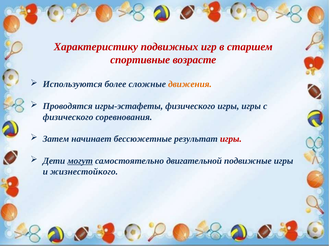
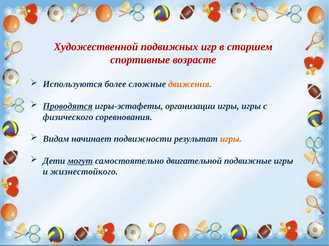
Характеристику: Характеристику -> Художественной (96, 47)
Проводятся underline: none -> present (68, 106)
игры-эстафеты физического: физического -> организации (190, 106)
Затем: Затем -> Видам (56, 139)
бессюжетные: бессюжетные -> подвижности (143, 139)
игры colour: red -> orange (231, 139)
